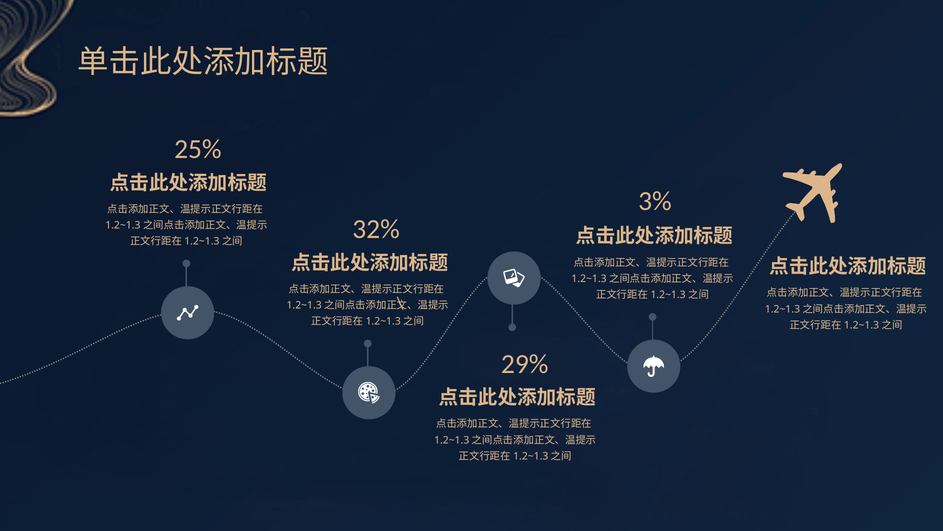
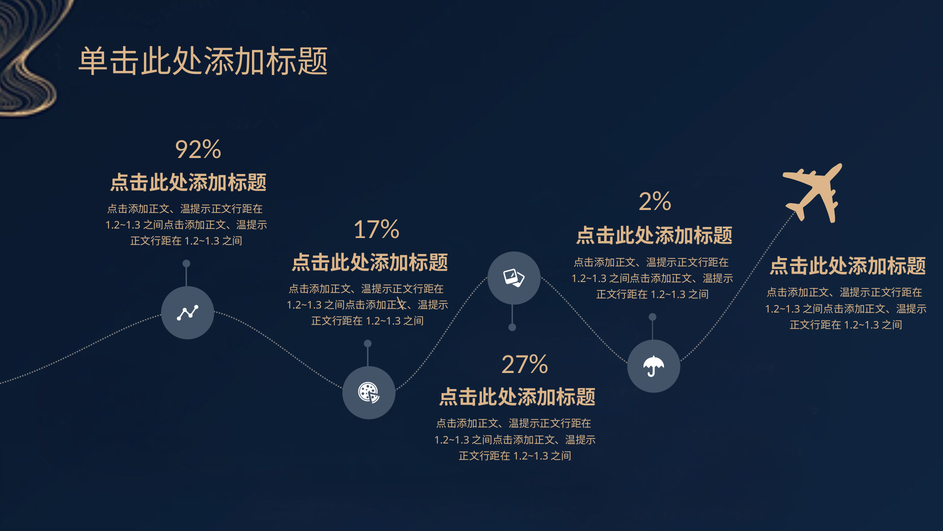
25%: 25% -> 92% (198, 149)
3%: 3% -> 2% (655, 201)
32%: 32% -> 17% (376, 229)
29%: 29% -> 27% (525, 364)
